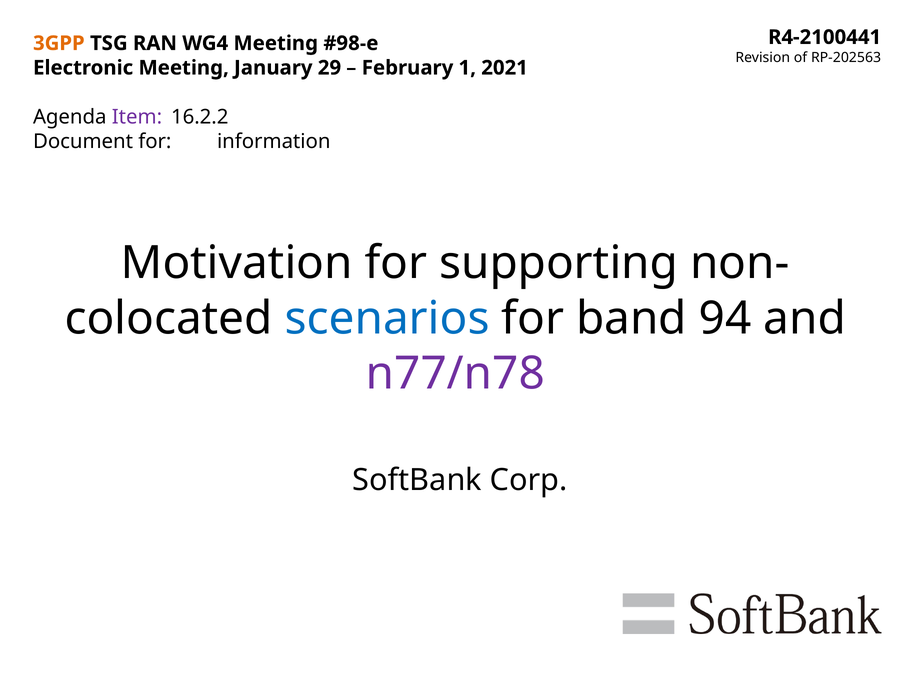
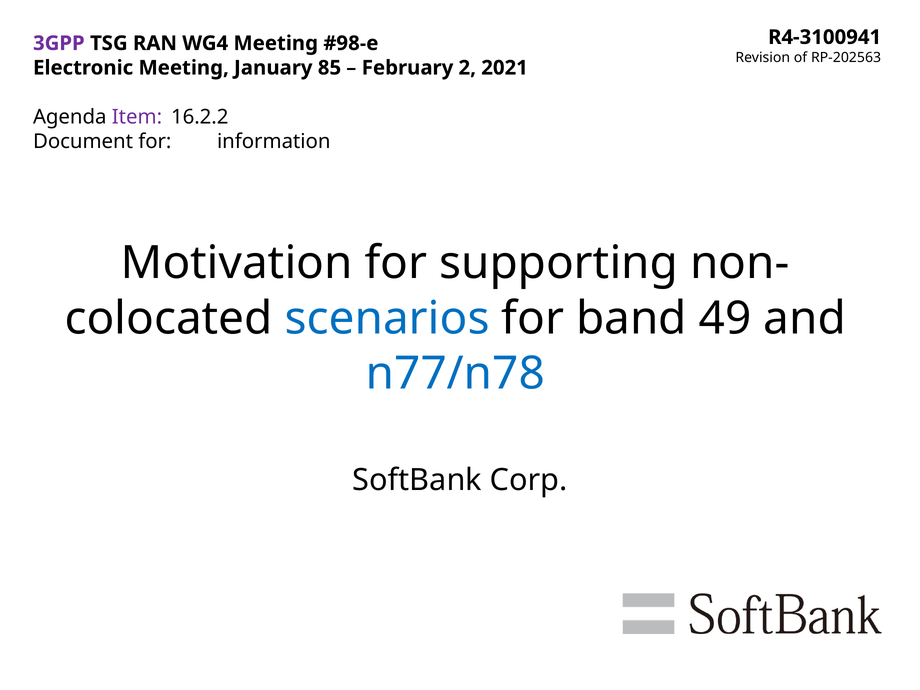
R4-2100441: R4-2100441 -> R4-3100941 (825, 37)
3GPP colour: orange -> purple (59, 43)
29: 29 -> 85 (329, 68)
1: 1 -> 2 (467, 68)
94: 94 -> 49 (725, 318)
n77/n78 colour: purple -> blue (455, 374)
